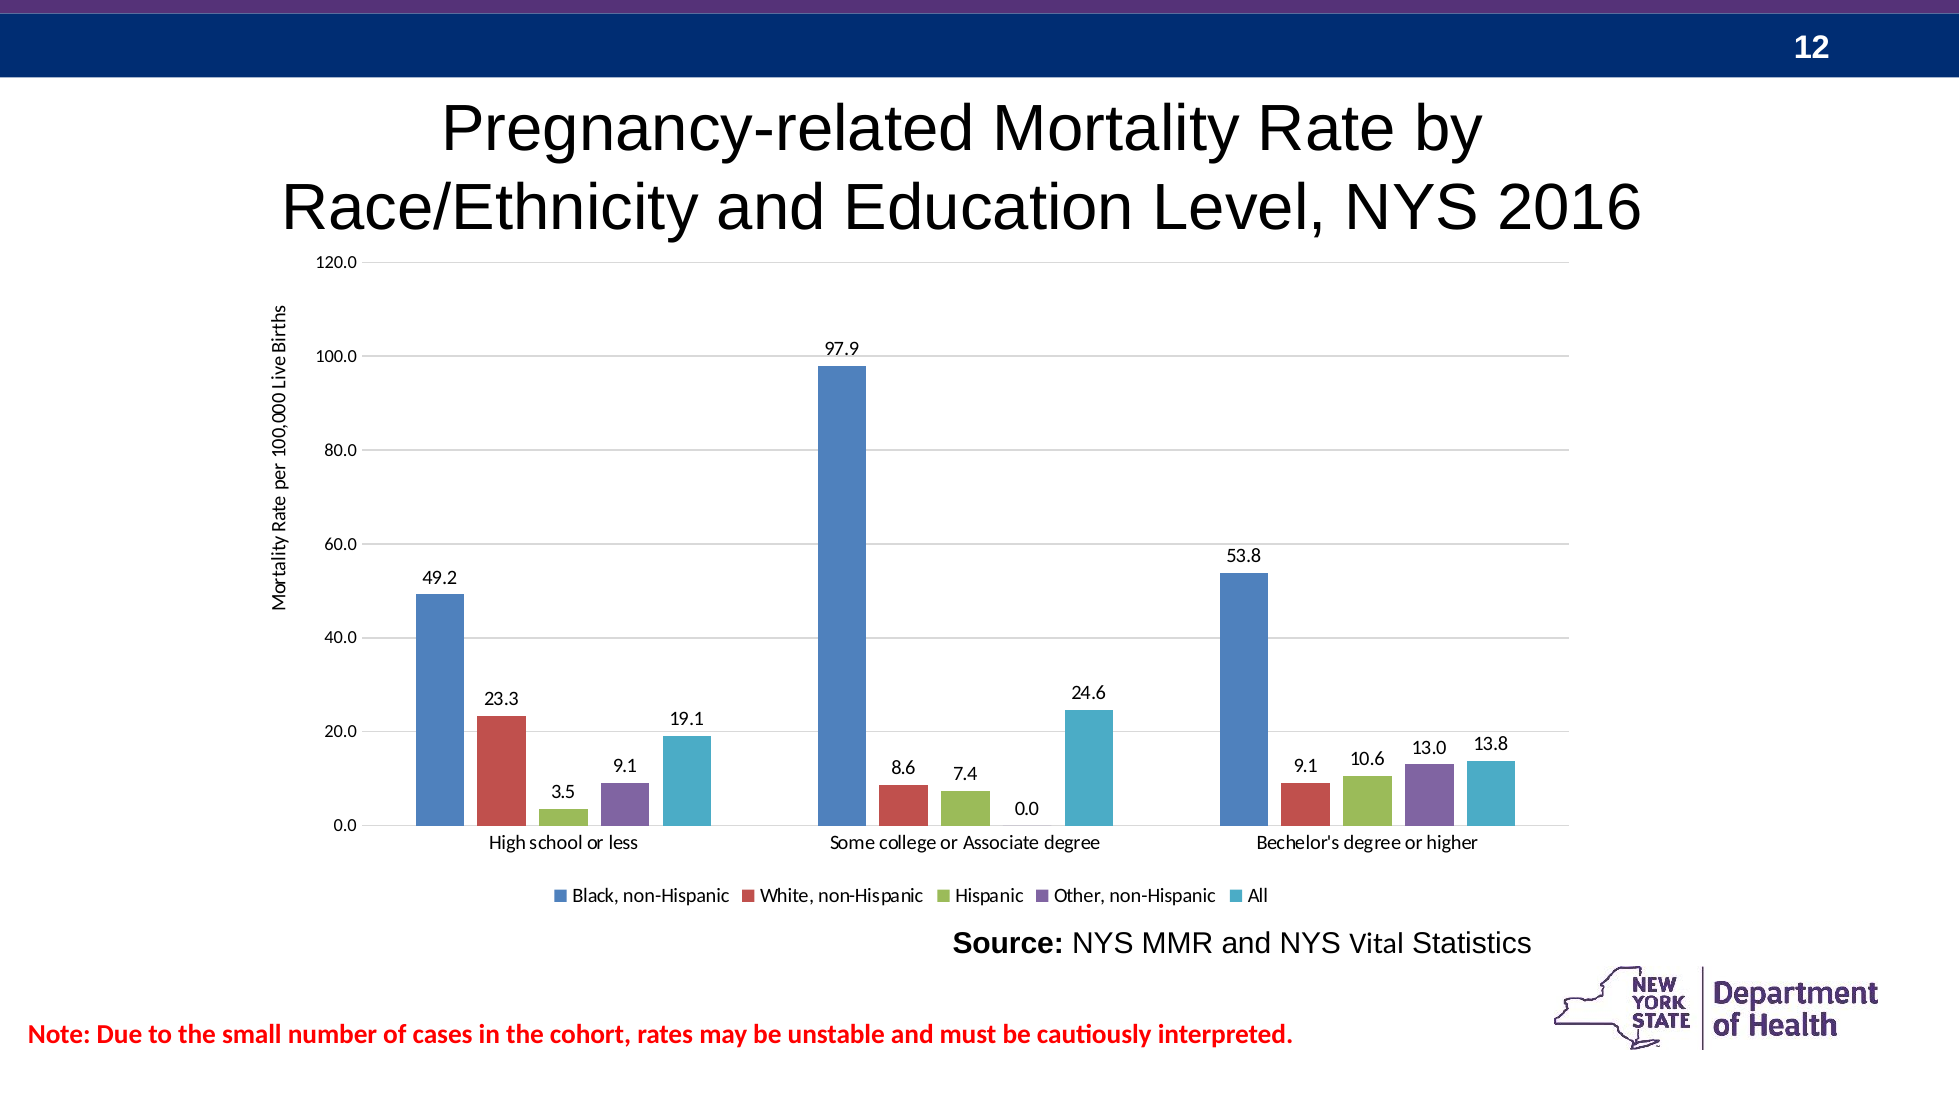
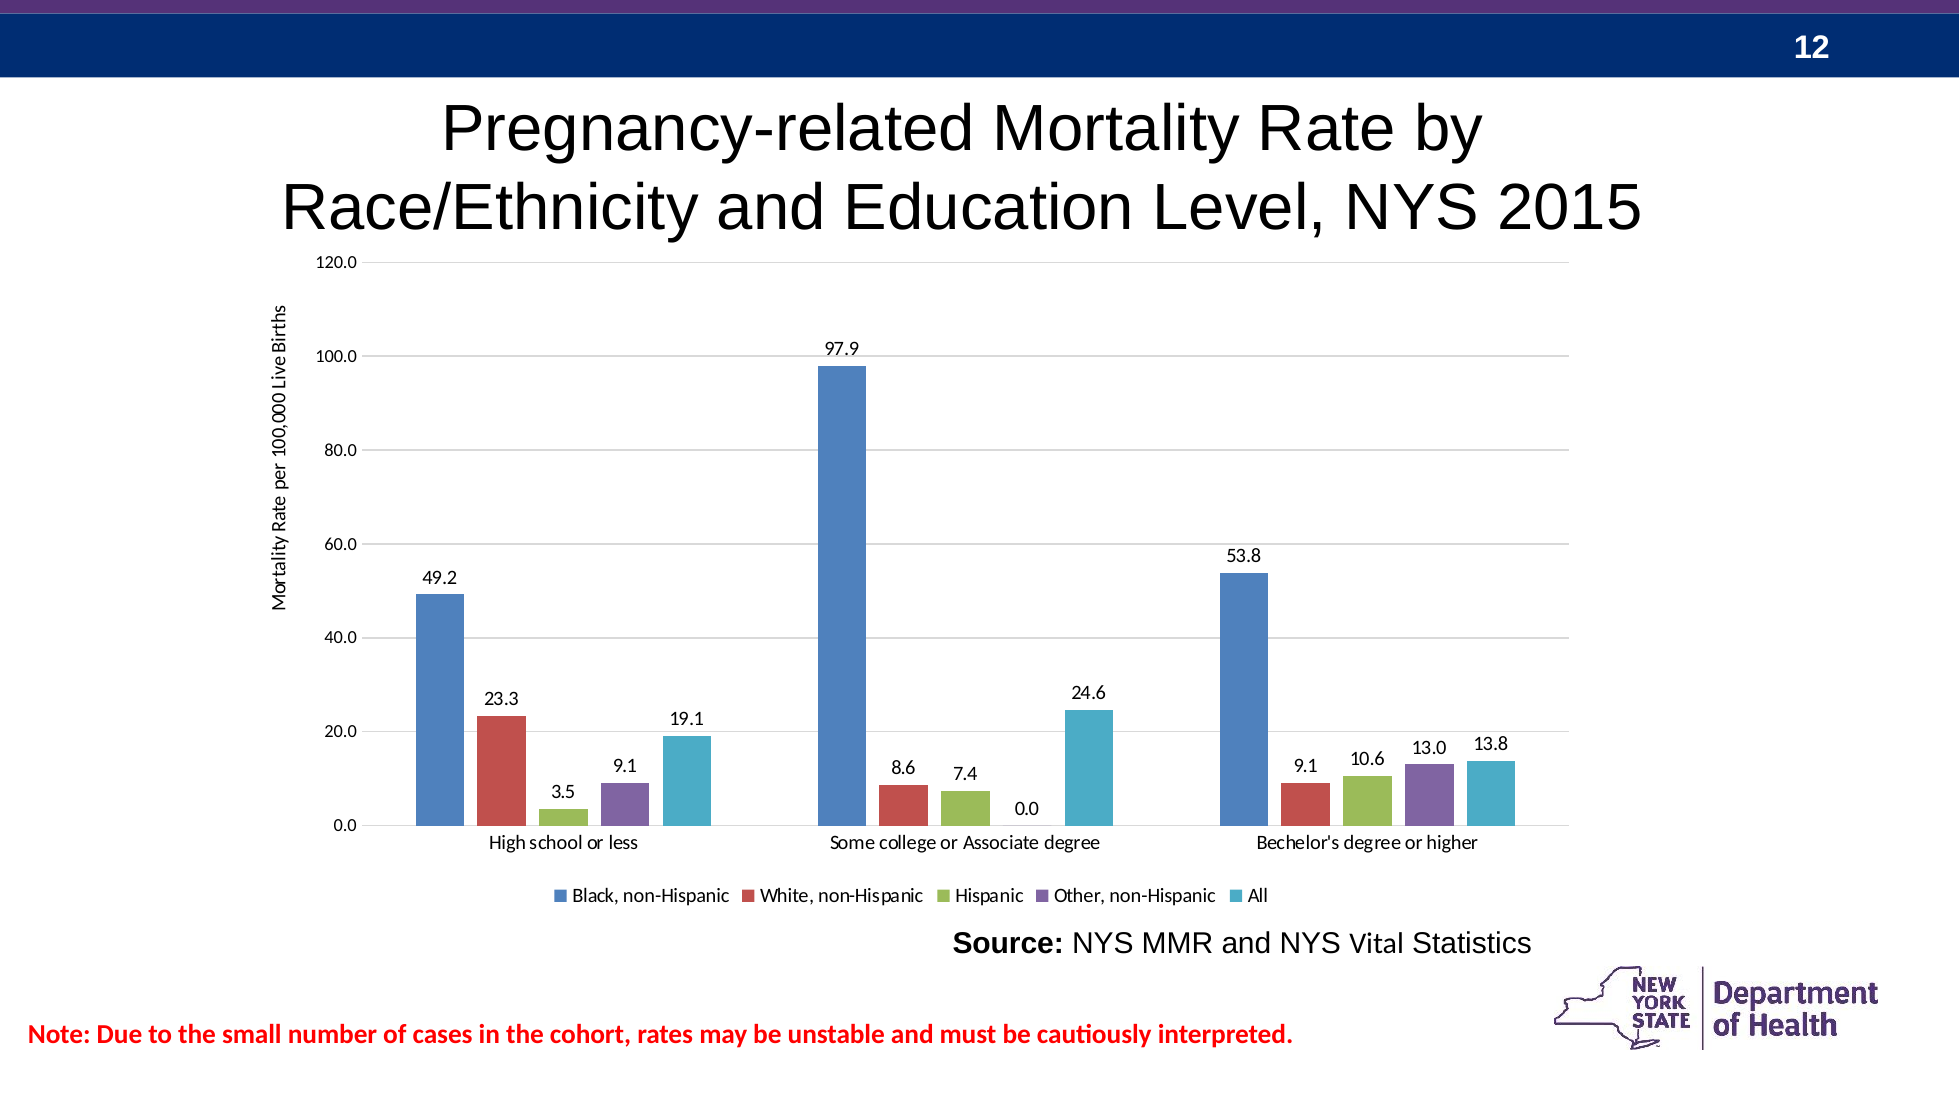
2016: 2016 -> 2015 (1570, 208)
